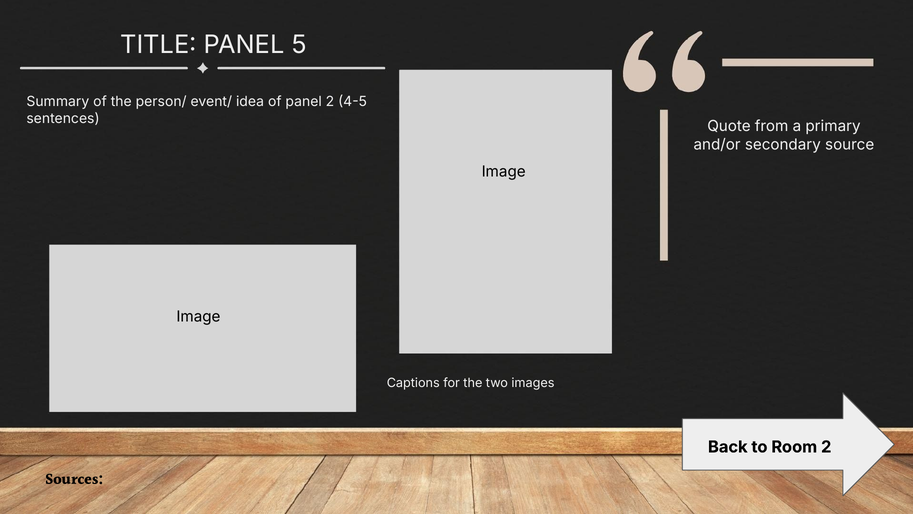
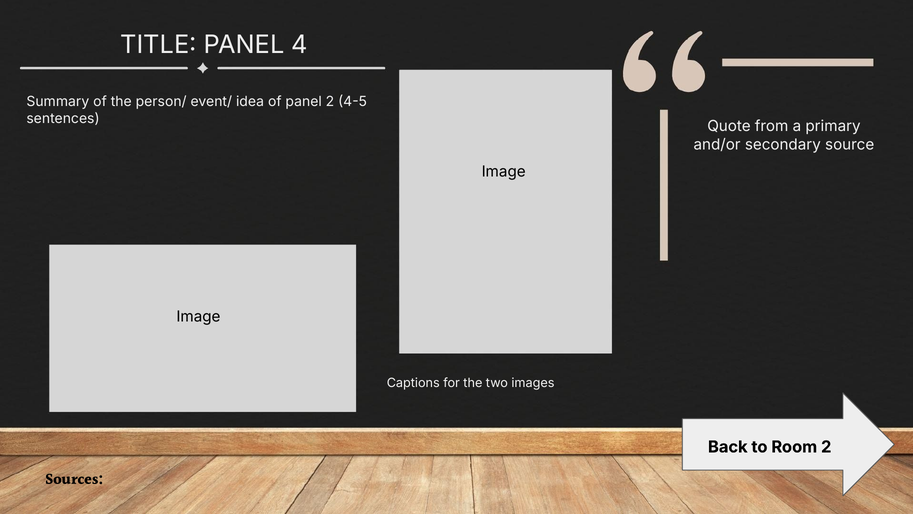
5: 5 -> 4 (300, 45)
